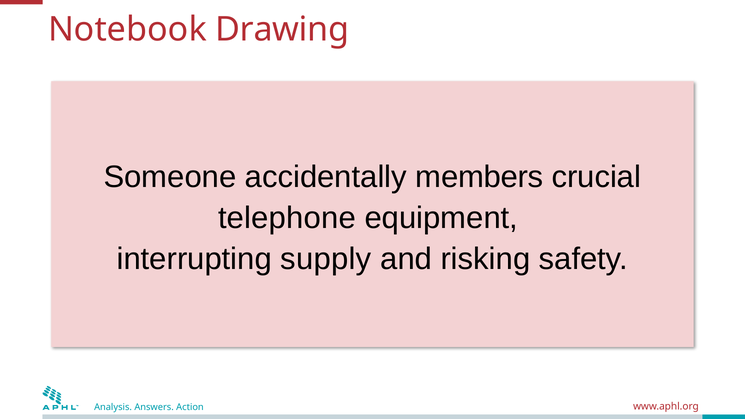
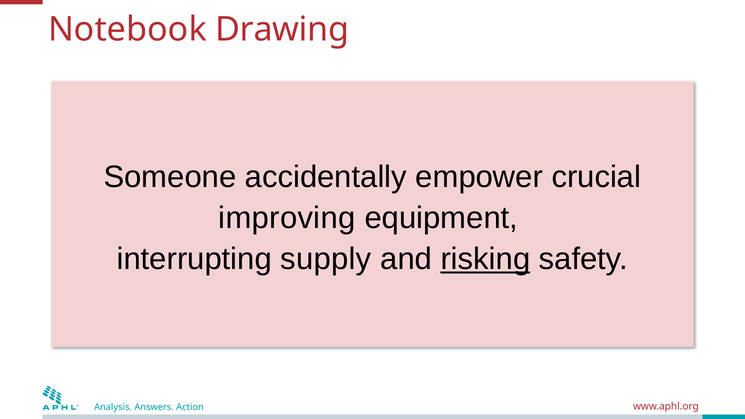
members: members -> empower (479, 177)
telephone: telephone -> improving (287, 218)
risking underline: none -> present (485, 259)
